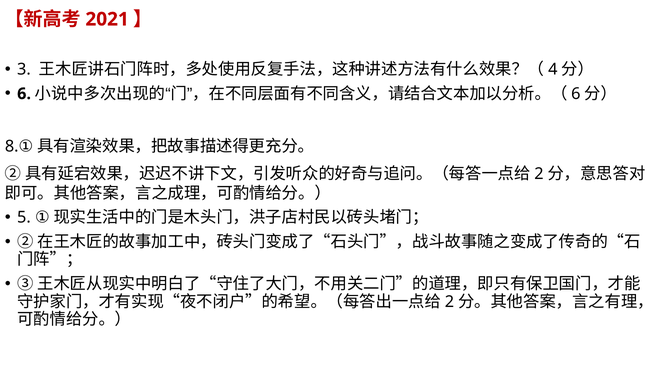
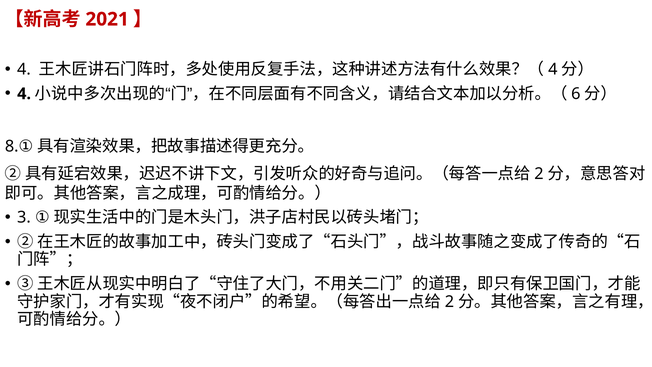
3: 3 -> 4 (24, 69)
6: 6 -> 4 (24, 94)
5: 5 -> 3 (24, 217)
